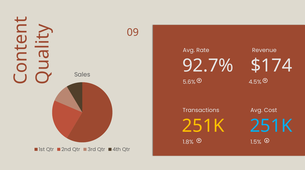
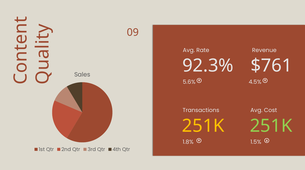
92.7%: 92.7% -> 92.3% (208, 66)
$174: $174 -> $761 (271, 66)
251K colour: light blue -> light green (271, 126)
